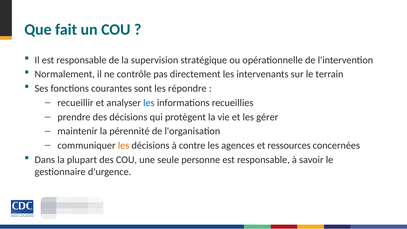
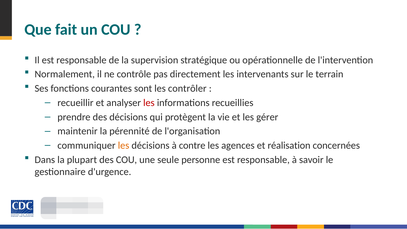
répondre: répondre -> contrôler (187, 88)
les colour: blue -> red (149, 103)
ressources: ressources -> réalisation (289, 145)
